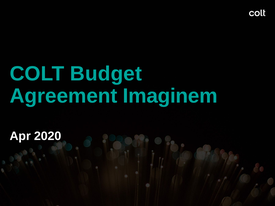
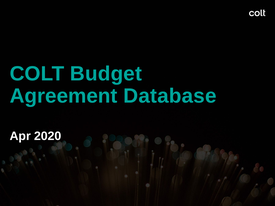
Imaginem: Imaginem -> Database (170, 96)
